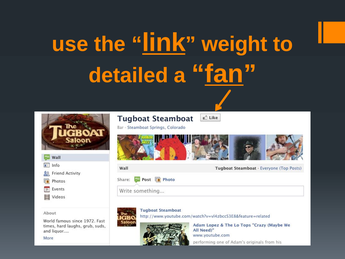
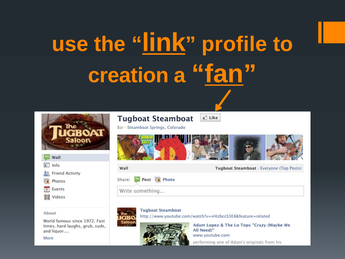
weight: weight -> profile (234, 44)
detailed: detailed -> creation (128, 75)
